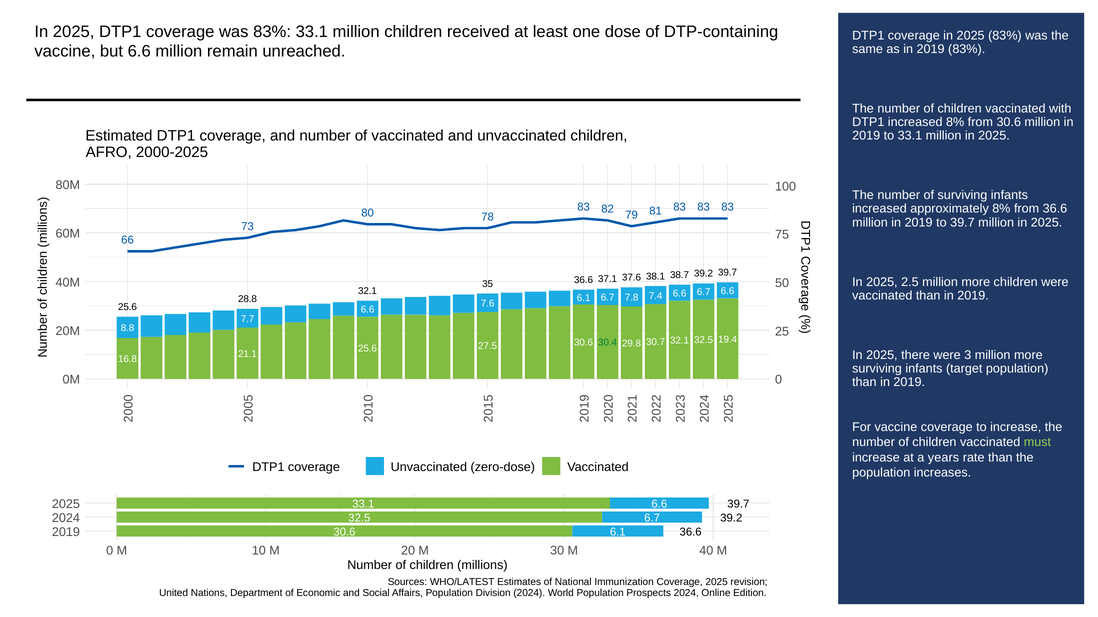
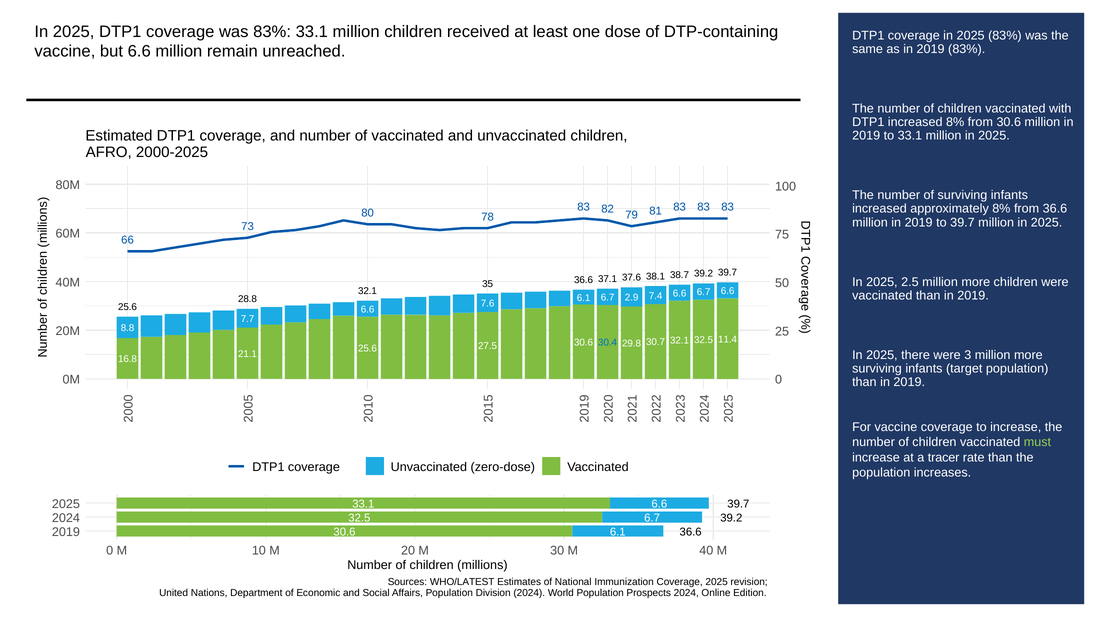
7.8: 7.8 -> 2.9 (632, 298)
19.4: 19.4 -> 11.4 (728, 340)
30.4 colour: green -> blue (608, 343)
years: years -> tracer (944, 458)
